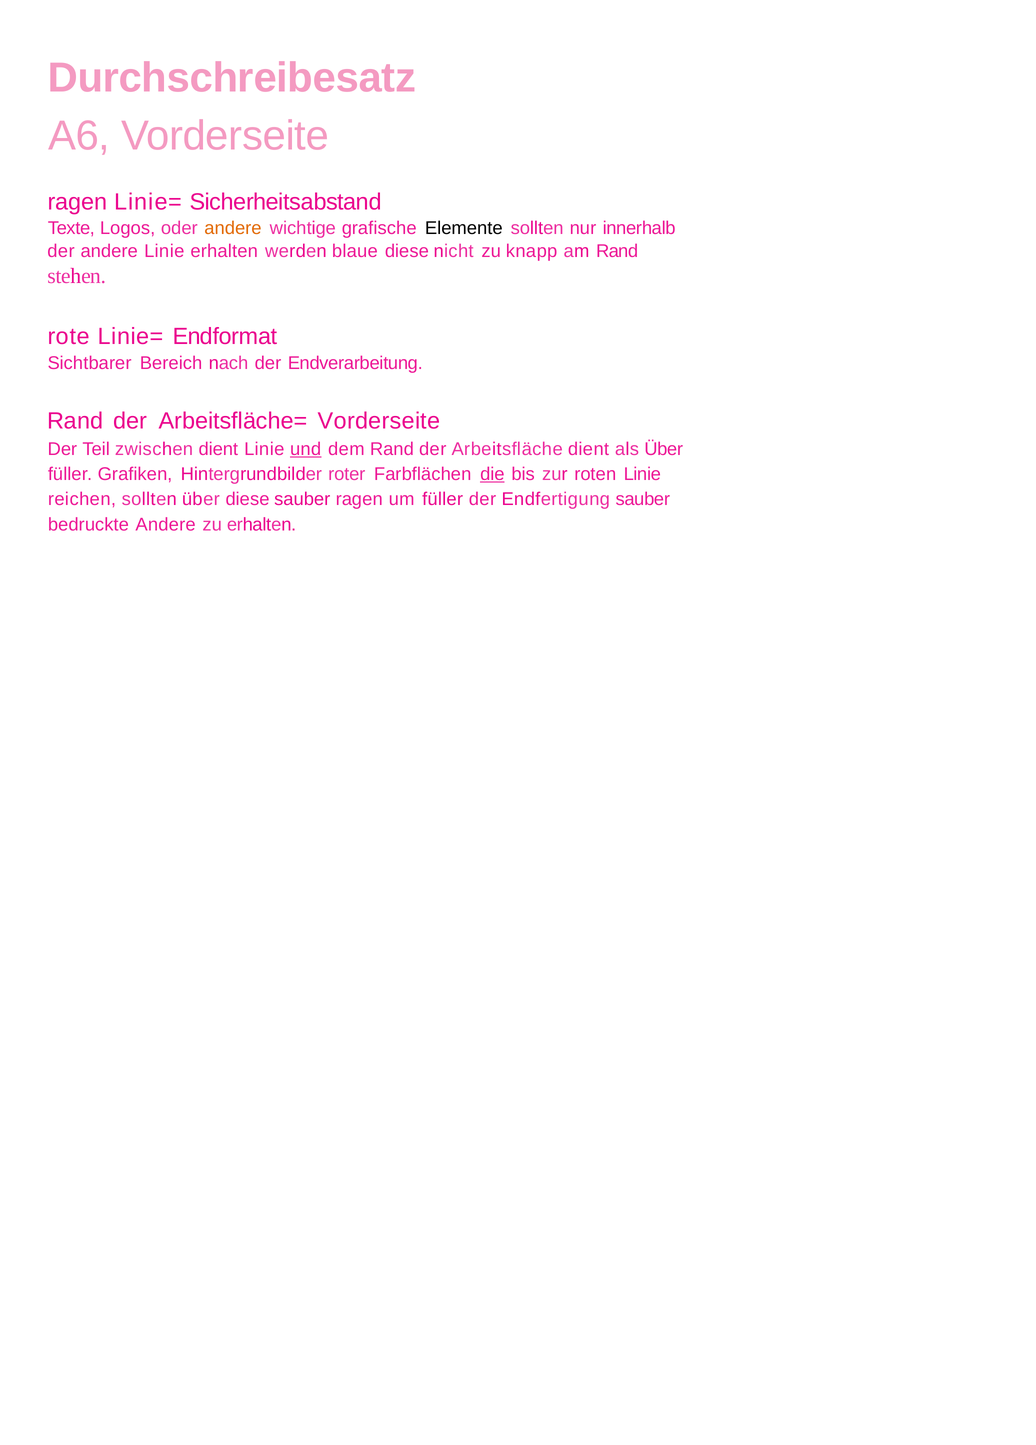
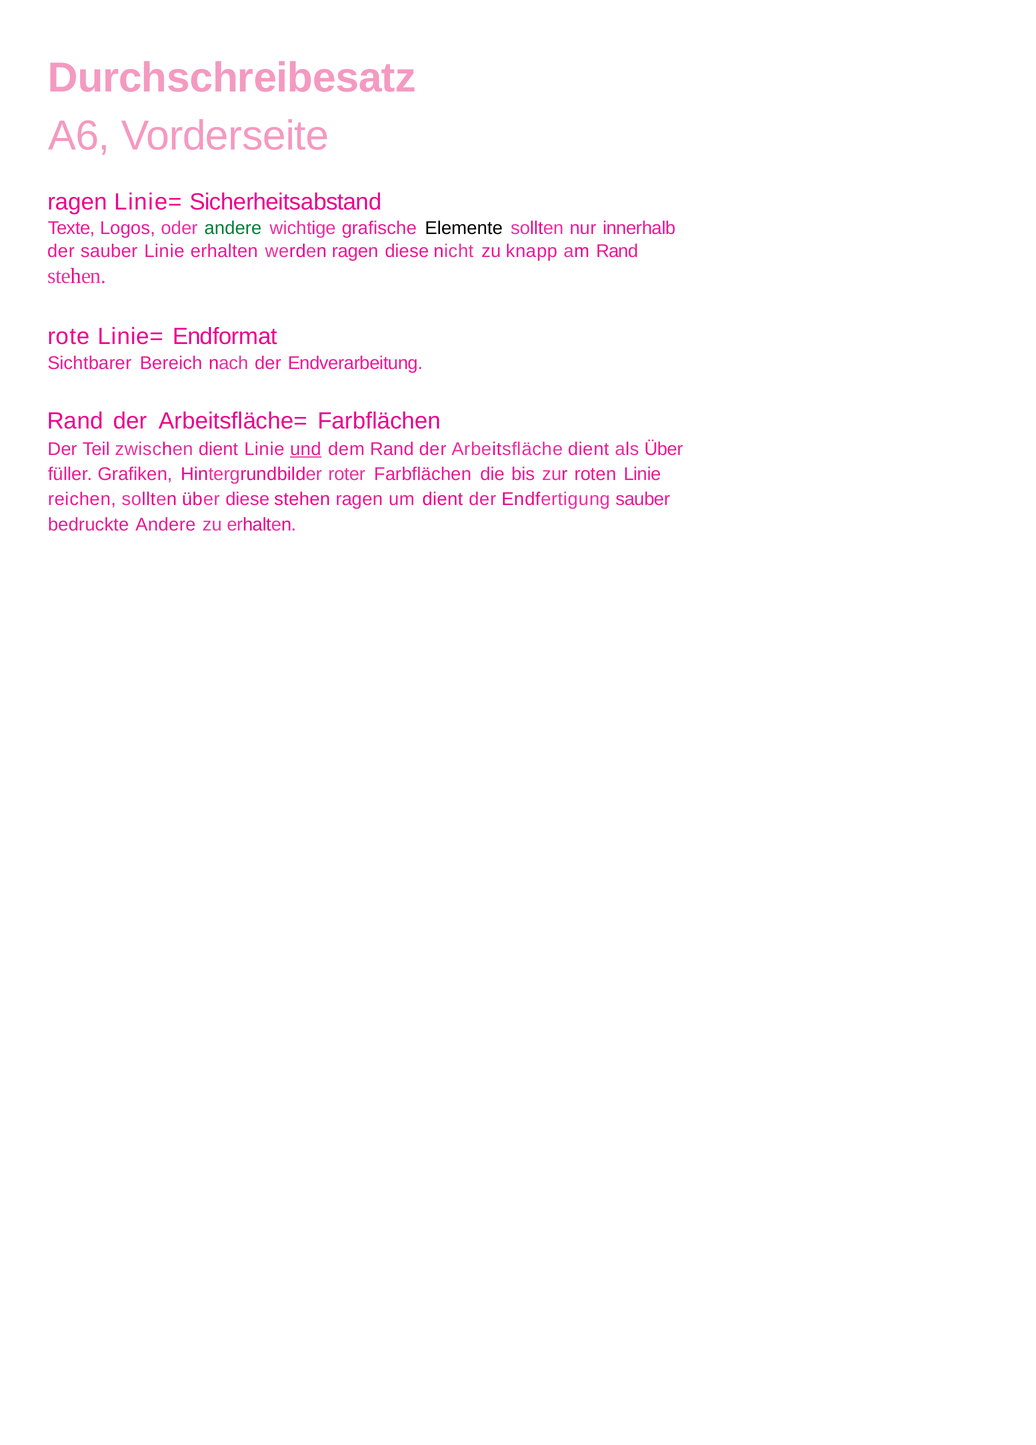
andere colour: orange -> green (233, 228)
der andere: andere -> sauber (109, 251)
werden blaue: blaue -> ragen (355, 251)
Arbeitsfläche= Vorderseite: Vorderseite -> Farbflächen (379, 421)
die underline: present -> none (492, 474)
diese sauber: sauber -> stehen (302, 499)
um füller: füller -> dient (443, 499)
